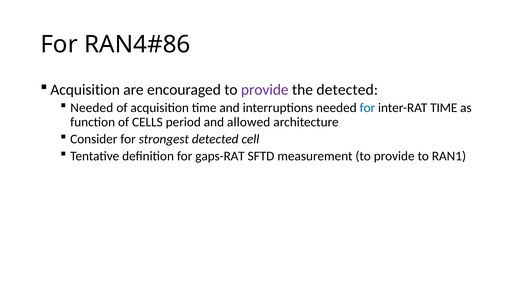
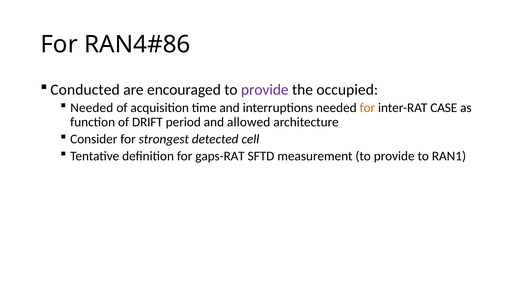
Acquisition: Acquisition -> Conducted (85, 90)
the detected: detected -> occupied (347, 90)
for colour: blue -> orange (367, 108)
inter-RAT TIME: TIME -> CASE (444, 108)
CELLS: CELLS -> DRIFT (147, 122)
